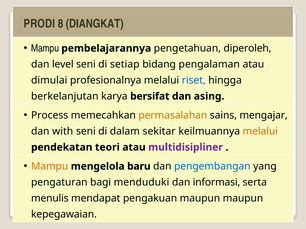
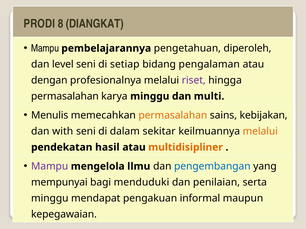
dimulai: dimulai -> dengan (49, 80)
riset colour: blue -> purple (194, 80)
berkelanjutan: berkelanjutan -> permasalahan (65, 96)
karya bersifat: bersifat -> minggu (150, 96)
asing: asing -> multi (209, 96)
Process: Process -> Menulis (50, 116)
mengajar: mengajar -> kebijakan (264, 116)
teori: teori -> hasil (107, 148)
multidisipliner colour: purple -> orange (186, 148)
Mampu colour: orange -> purple (50, 167)
baru: baru -> llmu (139, 167)
pengaturan: pengaturan -> mempunyai (59, 183)
informasi: informasi -> penilaian (216, 183)
menulis: menulis -> minggu (50, 199)
pengakuan maupun: maupun -> informal (200, 199)
